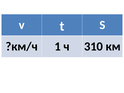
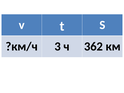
1: 1 -> 3 (58, 46)
310: 310 -> 362 (93, 46)
